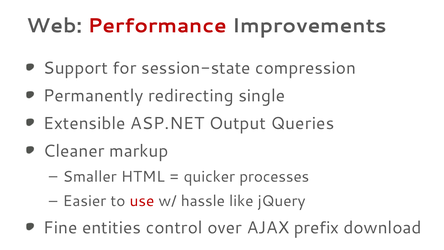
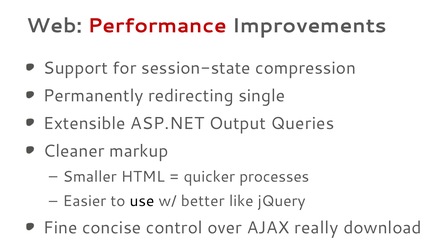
use colour: red -> black (142, 201)
hassle: hassle -> better (203, 201)
entities: entities -> concise (112, 228)
prefix: prefix -> really (316, 228)
